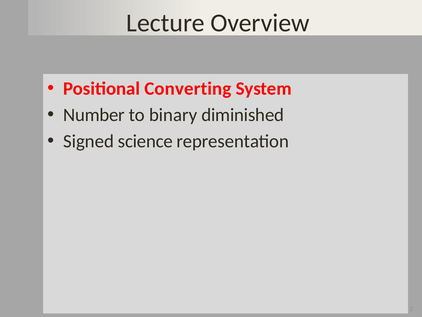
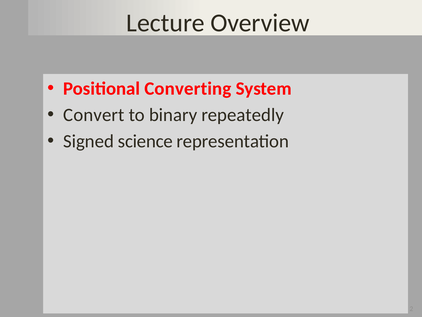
Number: Number -> Convert (94, 115)
diminished: diminished -> repeatedly (243, 115)
